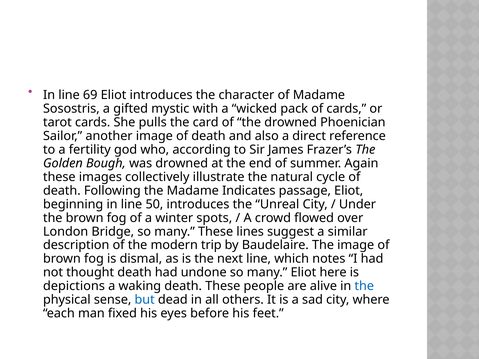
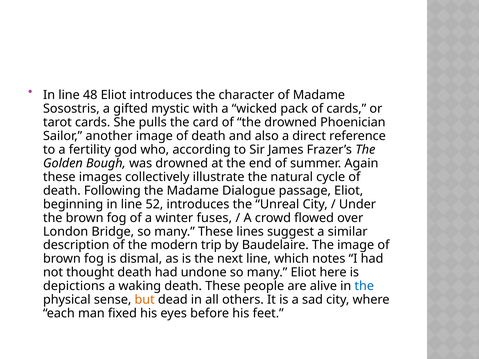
69: 69 -> 48 (90, 95)
Indicates: Indicates -> Dialogue (249, 191)
50: 50 -> 52 (154, 204)
spots: spots -> fuses (214, 218)
but colour: blue -> orange (145, 300)
